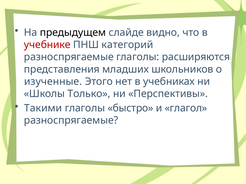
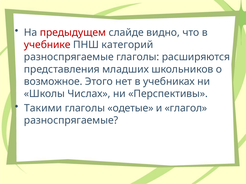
предыдущем colour: black -> red (73, 33)
изученные: изученные -> возможное (53, 82)
Только: Только -> Числах (89, 94)
быстро: быстро -> одетые (130, 108)
